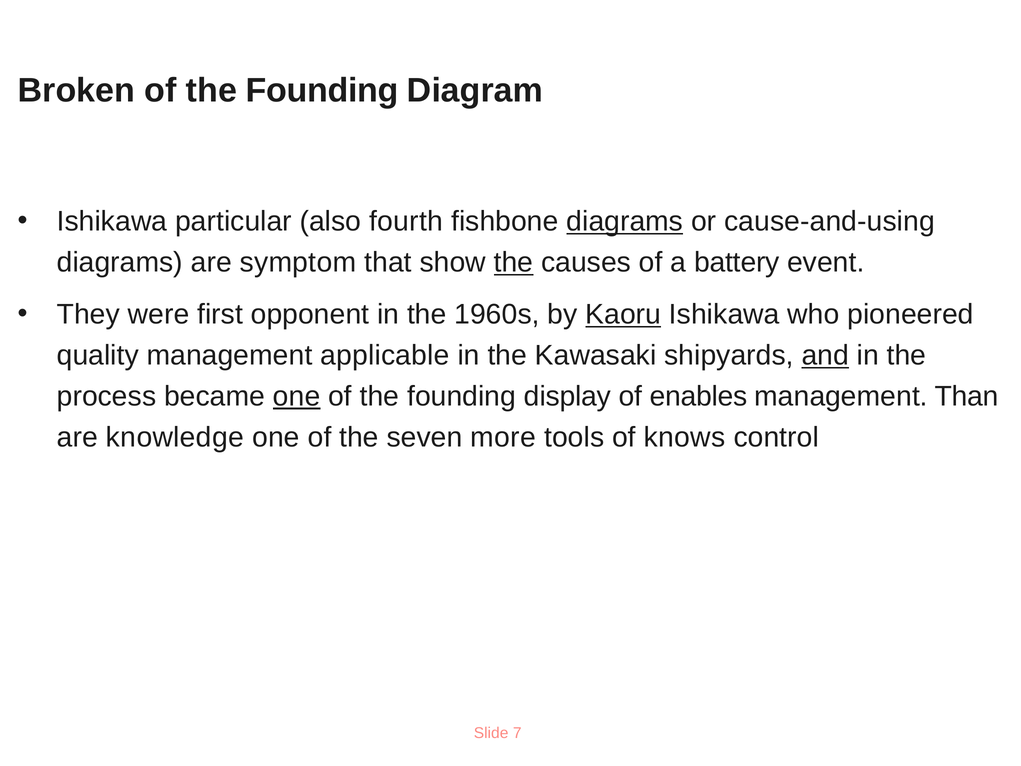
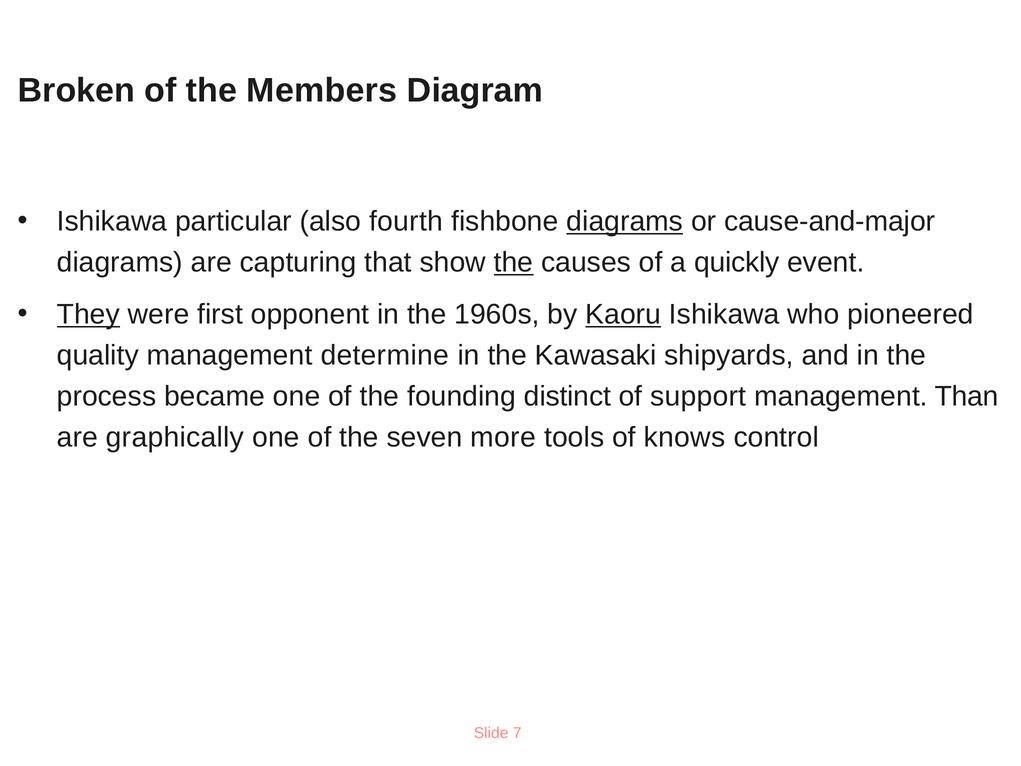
Founding: Founding -> Members (322, 91)
cause-and-using: cause-and-using -> cause-and-major (830, 221)
symptom: symptom -> capturing (298, 262)
battery: battery -> quickly (737, 262)
They underline: none -> present (88, 315)
applicable: applicable -> determine (385, 355)
and underline: present -> none (825, 355)
one underline: present -> none (297, 396)
display: display -> distinct (567, 396)
enables: enables -> support (698, 396)
knowledge: knowledge -> graphically (175, 437)
